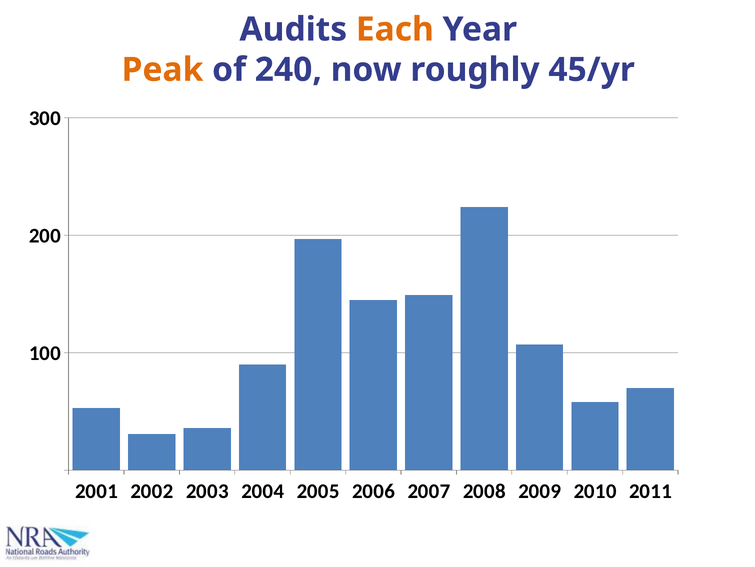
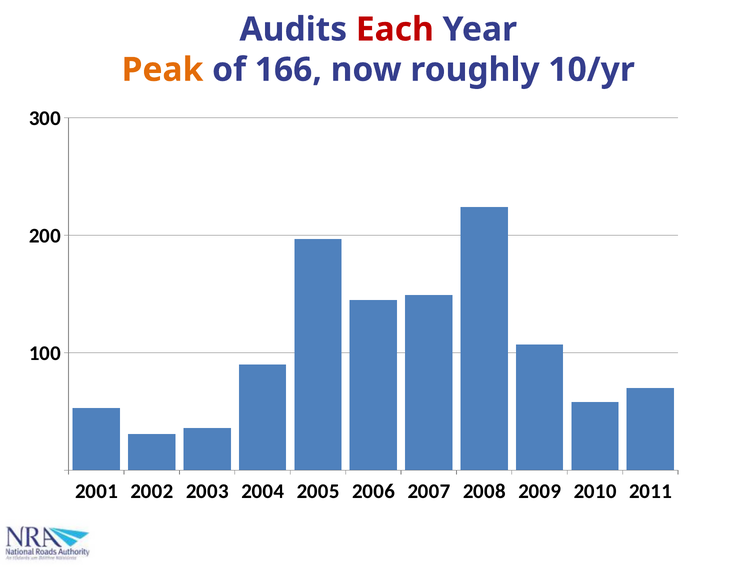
Each colour: orange -> red (395, 29)
240: 240 -> 166 (288, 70)
45/yr: 45/yr -> 10/yr (592, 70)
